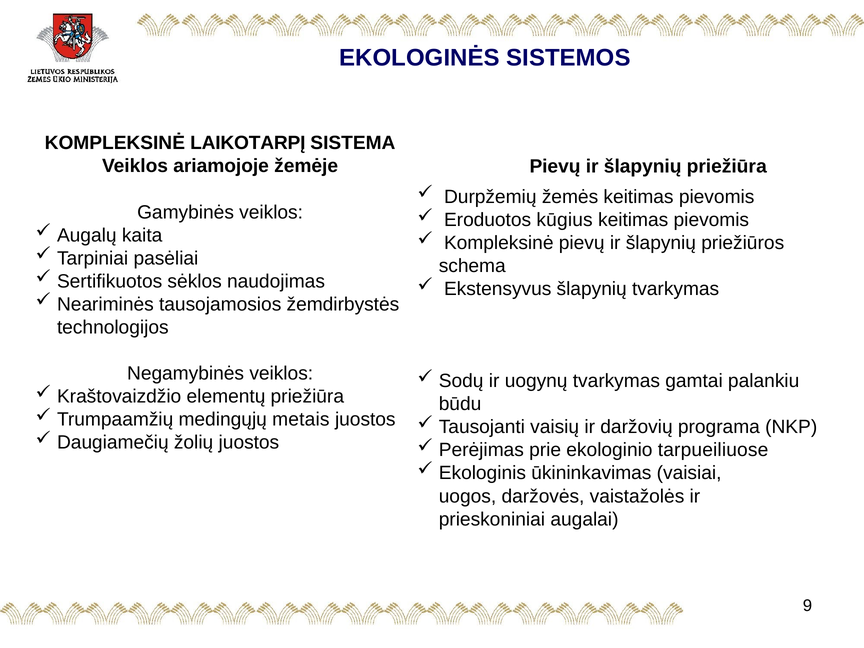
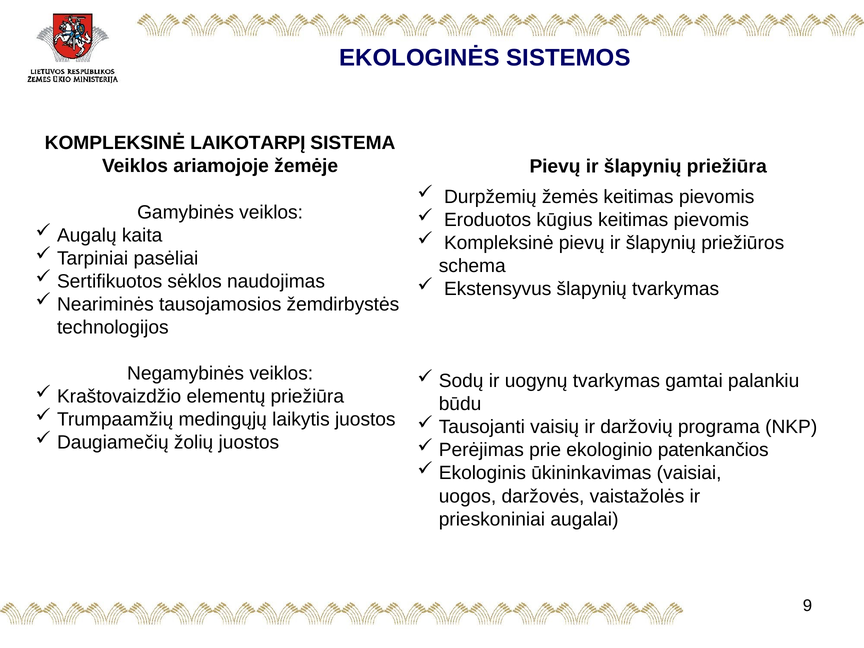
metais: metais -> laikytis (301, 419)
tarpueiliuose: tarpueiliuose -> patenkančios (713, 450)
